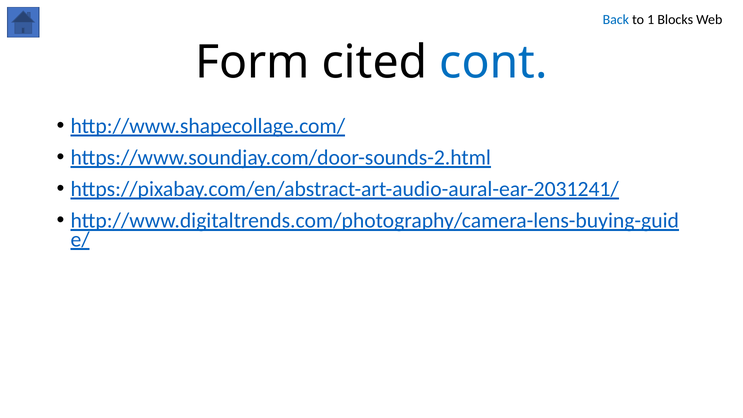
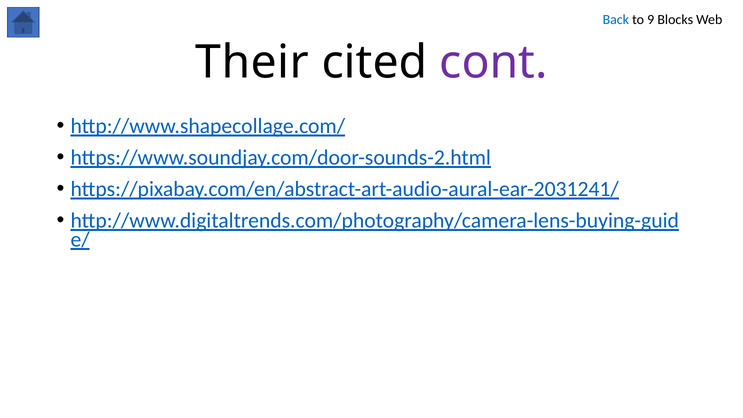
1: 1 -> 9 (651, 20)
Form: Form -> Their (252, 62)
cont colour: blue -> purple (494, 62)
